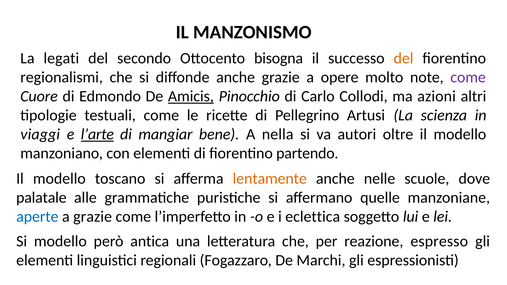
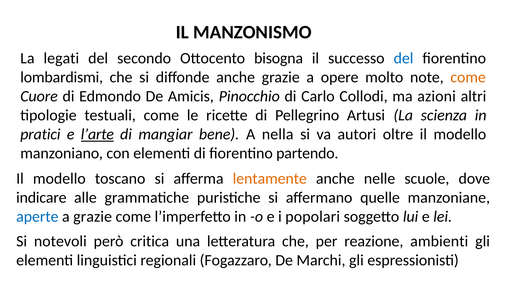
del colour: orange -> blue (404, 58)
regionalismi: regionalismi -> lombardismi (62, 77)
come colour: purple -> orange (468, 77)
Amicis underline: present -> none (191, 96)
viaggi: viaggi -> pratici (40, 134)
palatale: palatale -> indicare (41, 198)
eclettica: eclettica -> popolari (313, 217)
Si modello: modello -> notevoli (60, 241)
antica: antica -> critica (150, 241)
espresso: espresso -> ambienti (439, 241)
